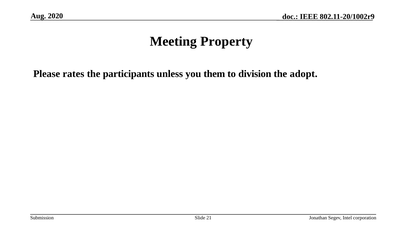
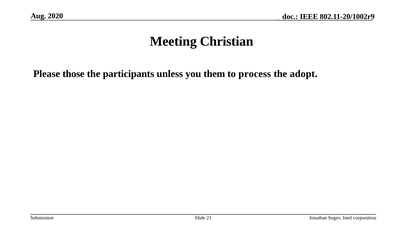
Property: Property -> Christian (227, 41)
rates: rates -> those (74, 74)
division: division -> process (255, 74)
